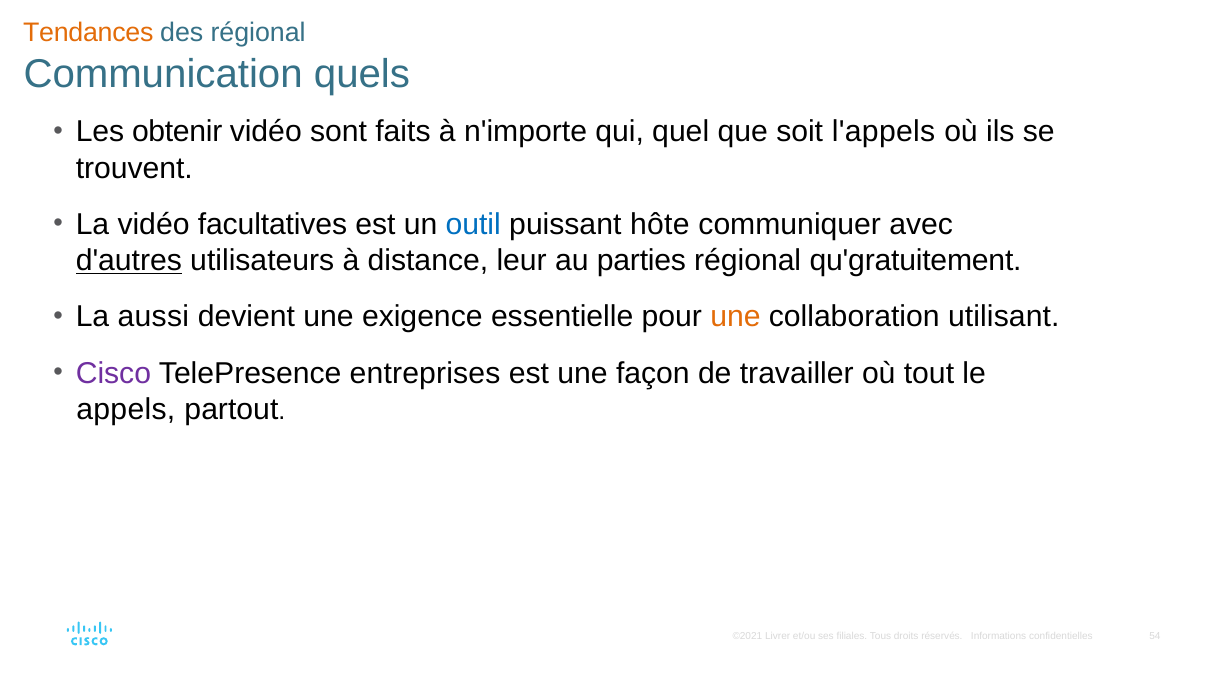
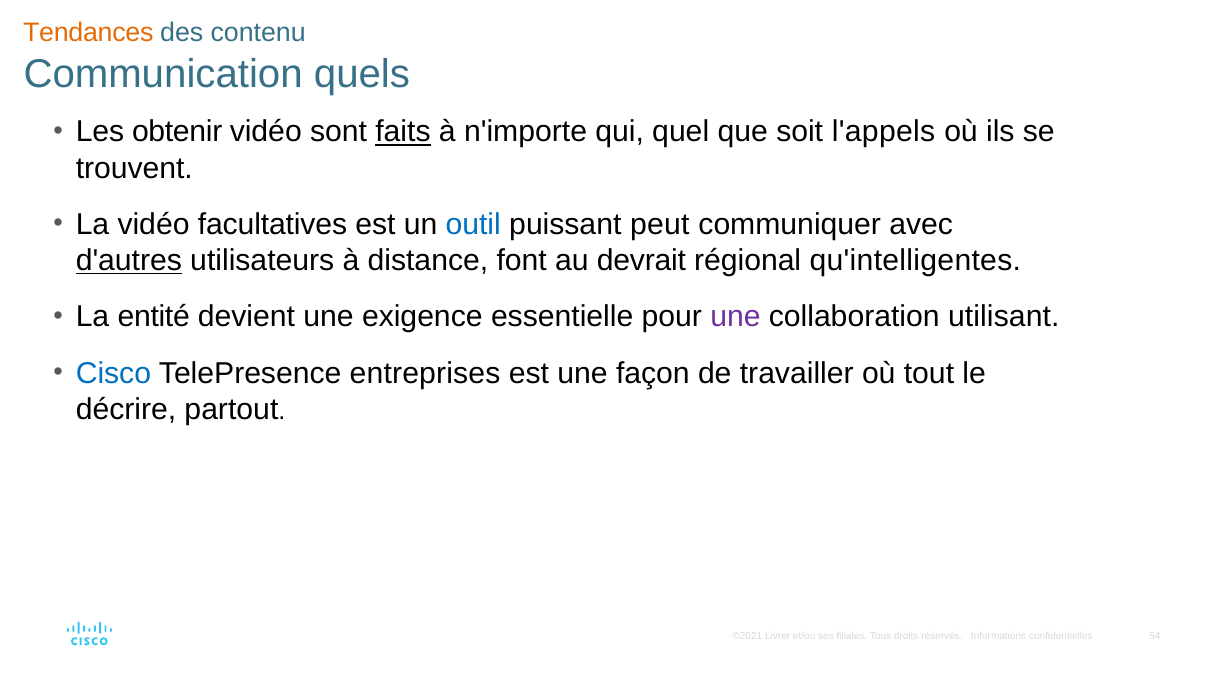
des régional: régional -> contenu (258, 33)
faits underline: none -> present (403, 132)
hôte: hôte -> peut (660, 225)
leur: leur -> font (522, 261)
parties: parties -> devrait (641, 261)
qu'gratuitement: qu'gratuitement -> qu'intelligentes (915, 261)
aussi: aussi -> entité (154, 317)
une colour: orange -> purple (735, 317)
Cisco colour: purple -> blue (113, 373)
appels: appels -> décrire (126, 410)
